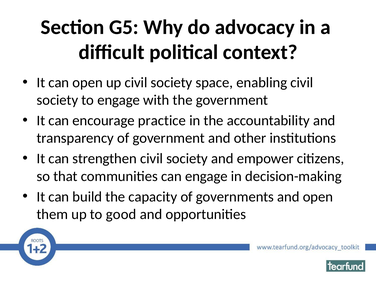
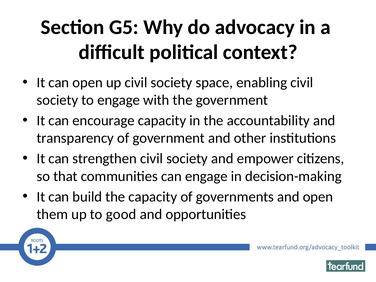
encourage practice: practice -> capacity (162, 121)
